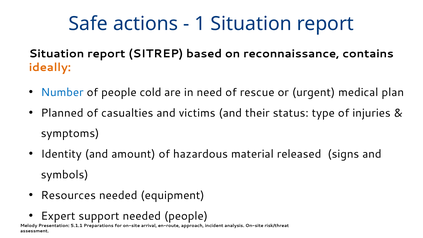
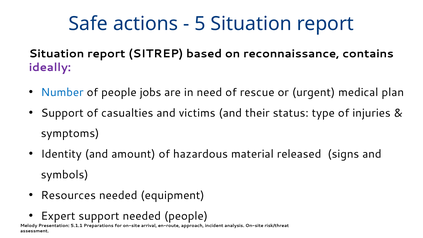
1: 1 -> 5 (200, 24)
ideally colour: orange -> purple (50, 67)
cold: cold -> jobs (151, 92)
Planned: Planned -> Support (62, 113)
